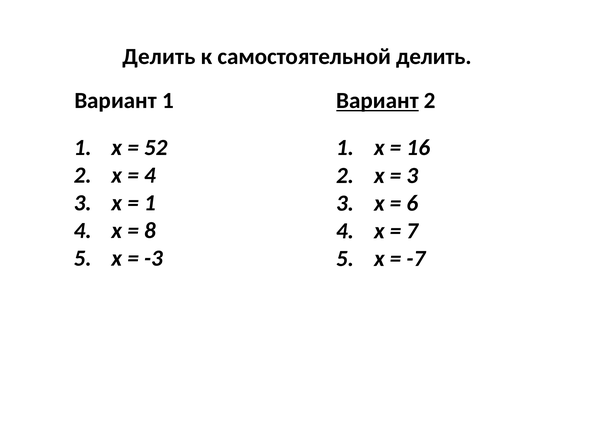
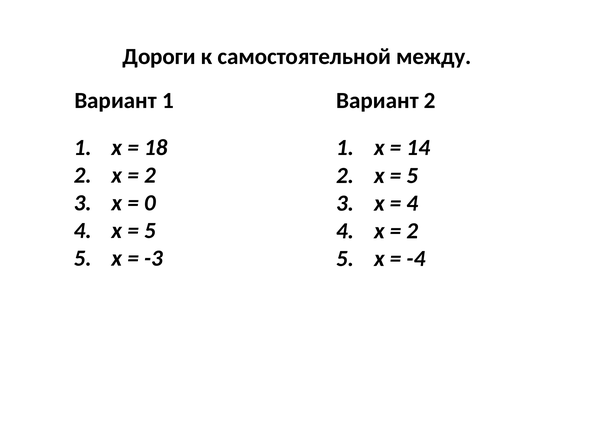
Делить: Делить -> Дороги (159, 57)
самостоятельной делить: делить -> между (434, 57)
Вариант underline: present -> none (378, 101)
52: 52 -> 18 (156, 148)
16: 16 -> 14 (418, 148)
4: 4 -> 2 (150, 175)
3: 3 -> 5 (413, 176)
1: 1 -> 0 (150, 203)
6: 6 -> 4 (413, 203)
8: 8 -> 5 (150, 231)
7: 7 -> 2 (413, 231)
-7: -7 -> -4 (416, 259)
